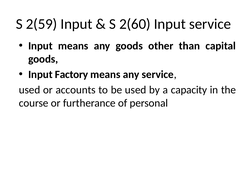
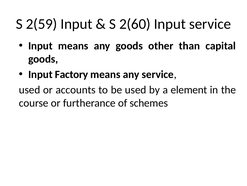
capacity: capacity -> element (189, 90)
personal: personal -> schemes (149, 103)
